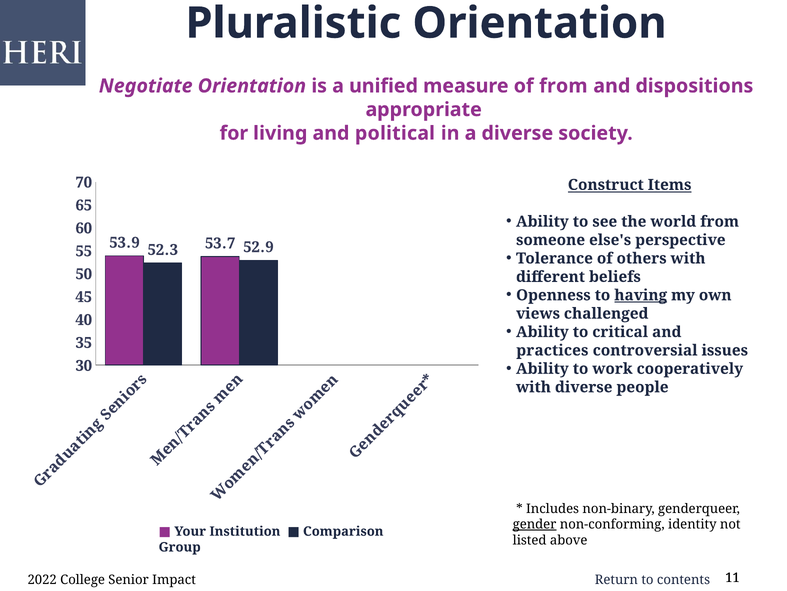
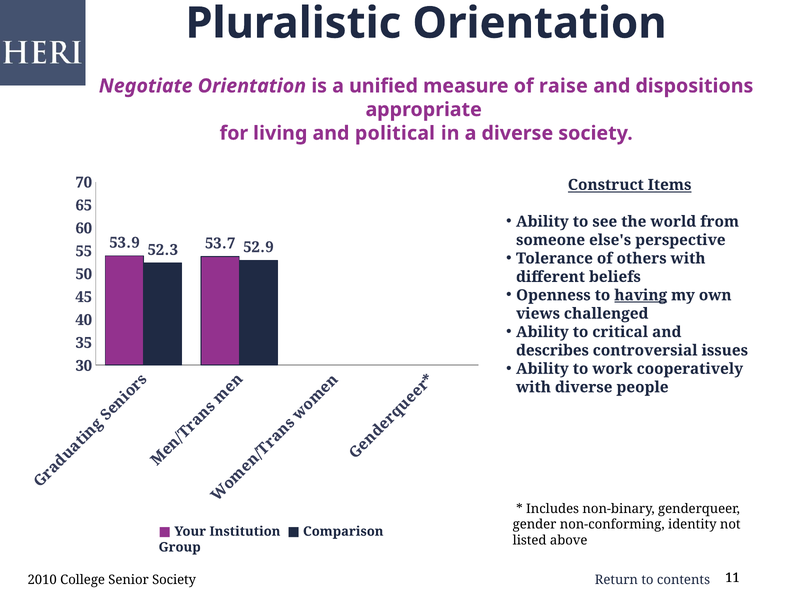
of from: from -> raise (563, 86)
practices: practices -> describes (552, 350)
gender underline: present -> none (535, 524)
2022: 2022 -> 2010 (42, 579)
Senior Impact: Impact -> Society (174, 579)
